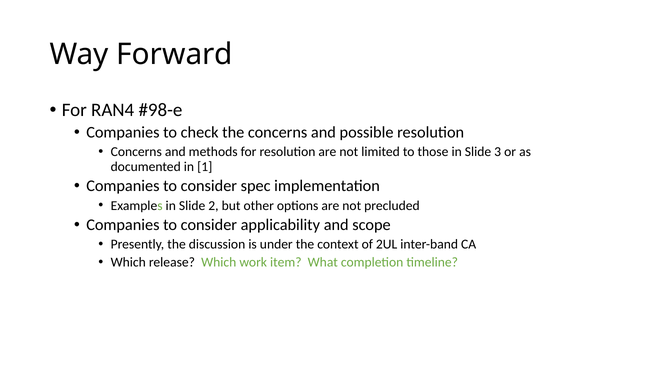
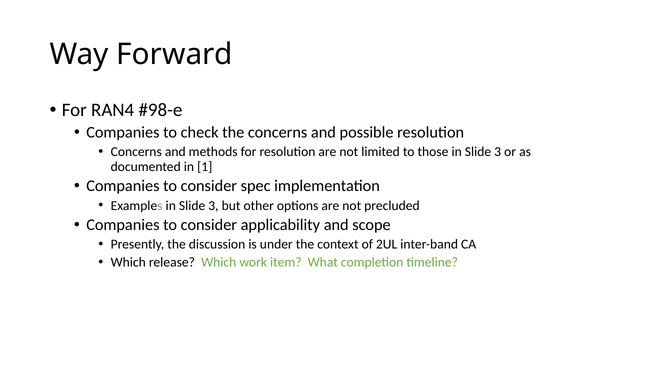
Examples in Slide 2: 2 -> 3 (213, 206)
